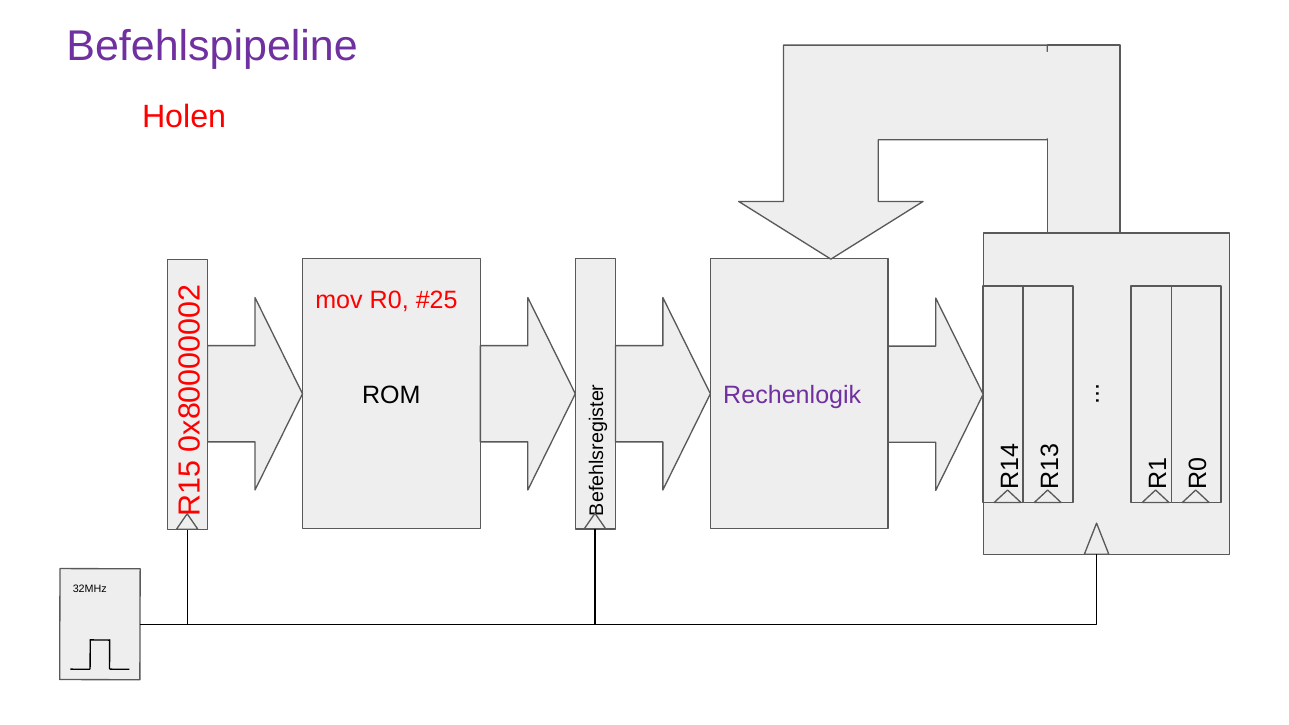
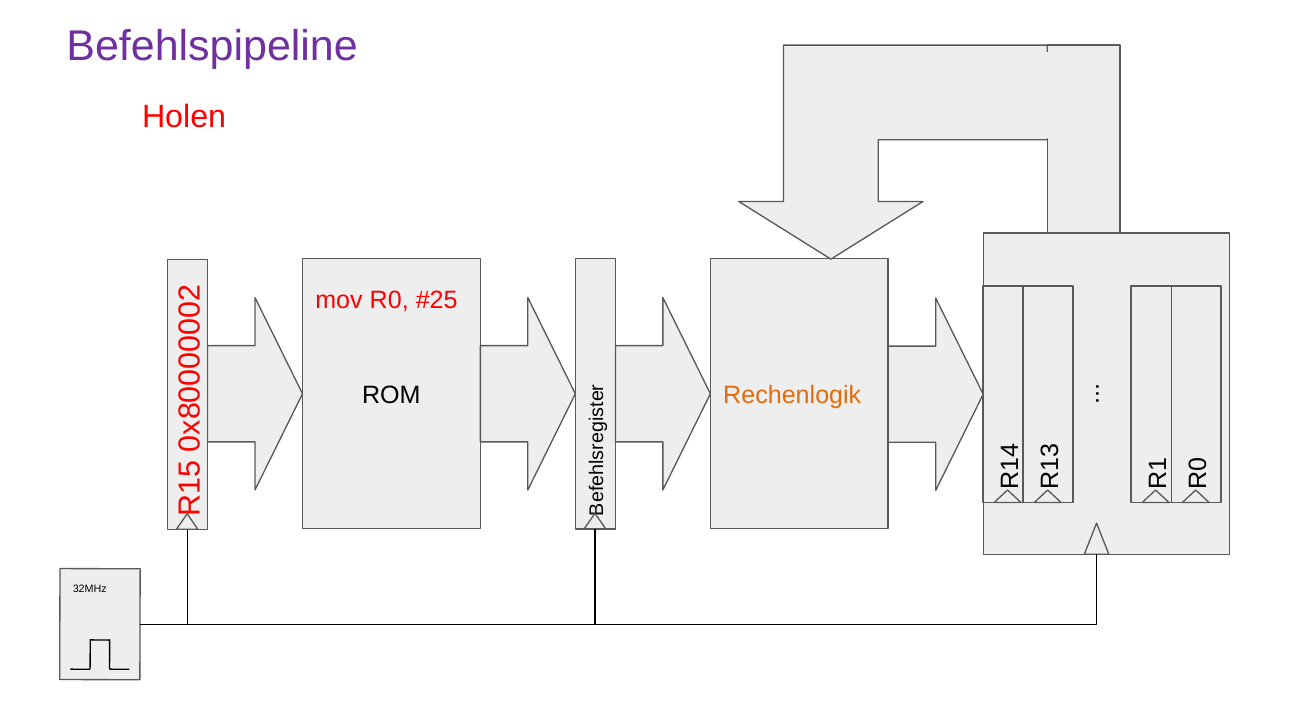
Rechenlogik colour: purple -> orange (792, 395)
